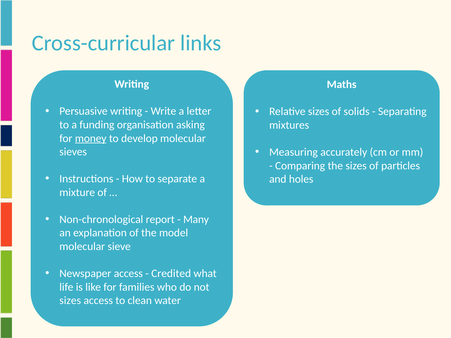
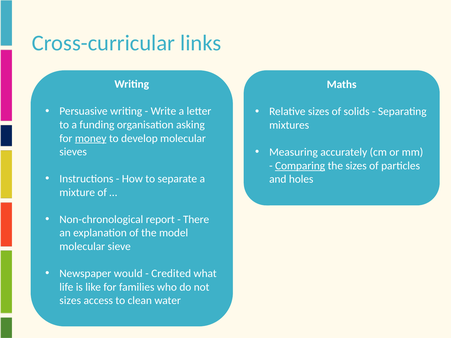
Comparing underline: none -> present (300, 166)
Many: Many -> There (196, 220)
Newspaper access: access -> would (128, 274)
